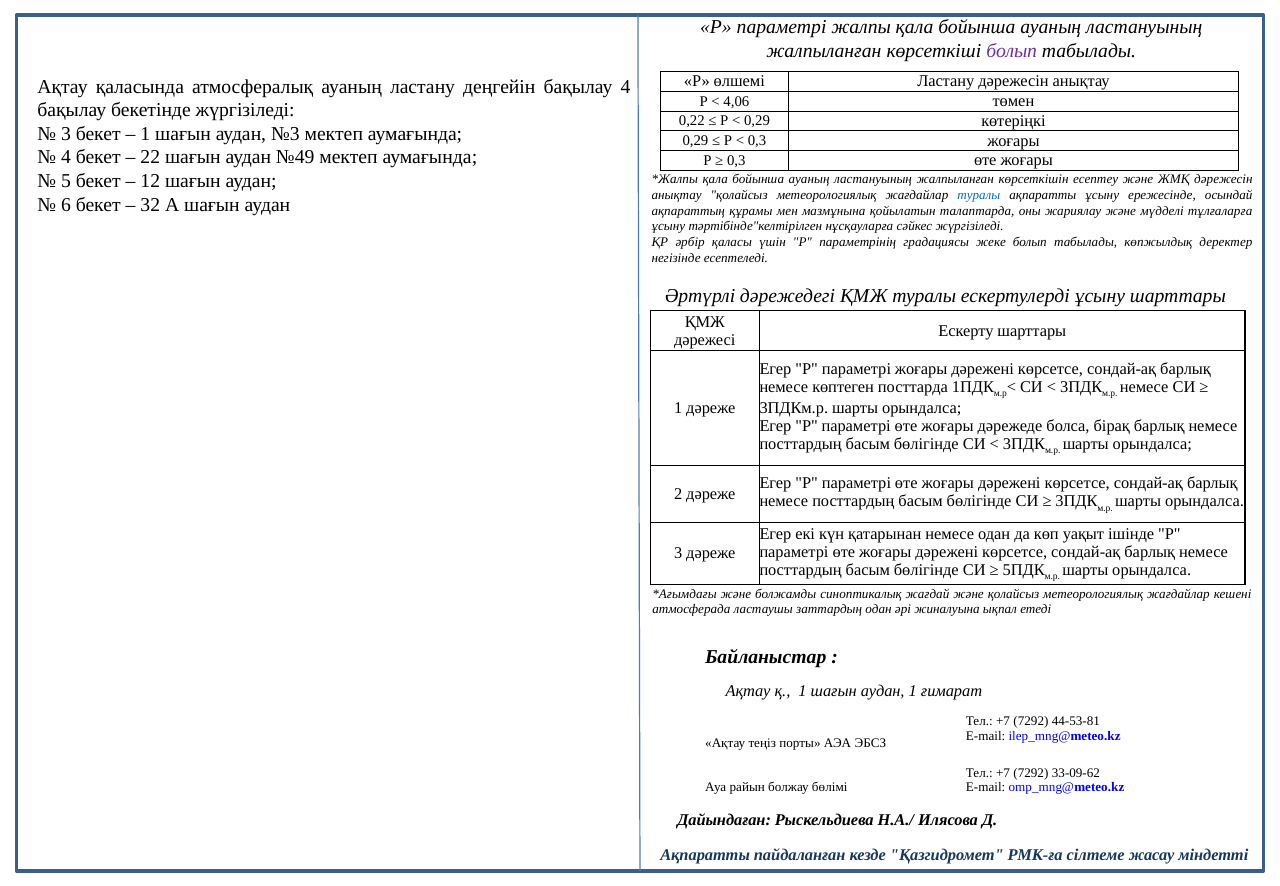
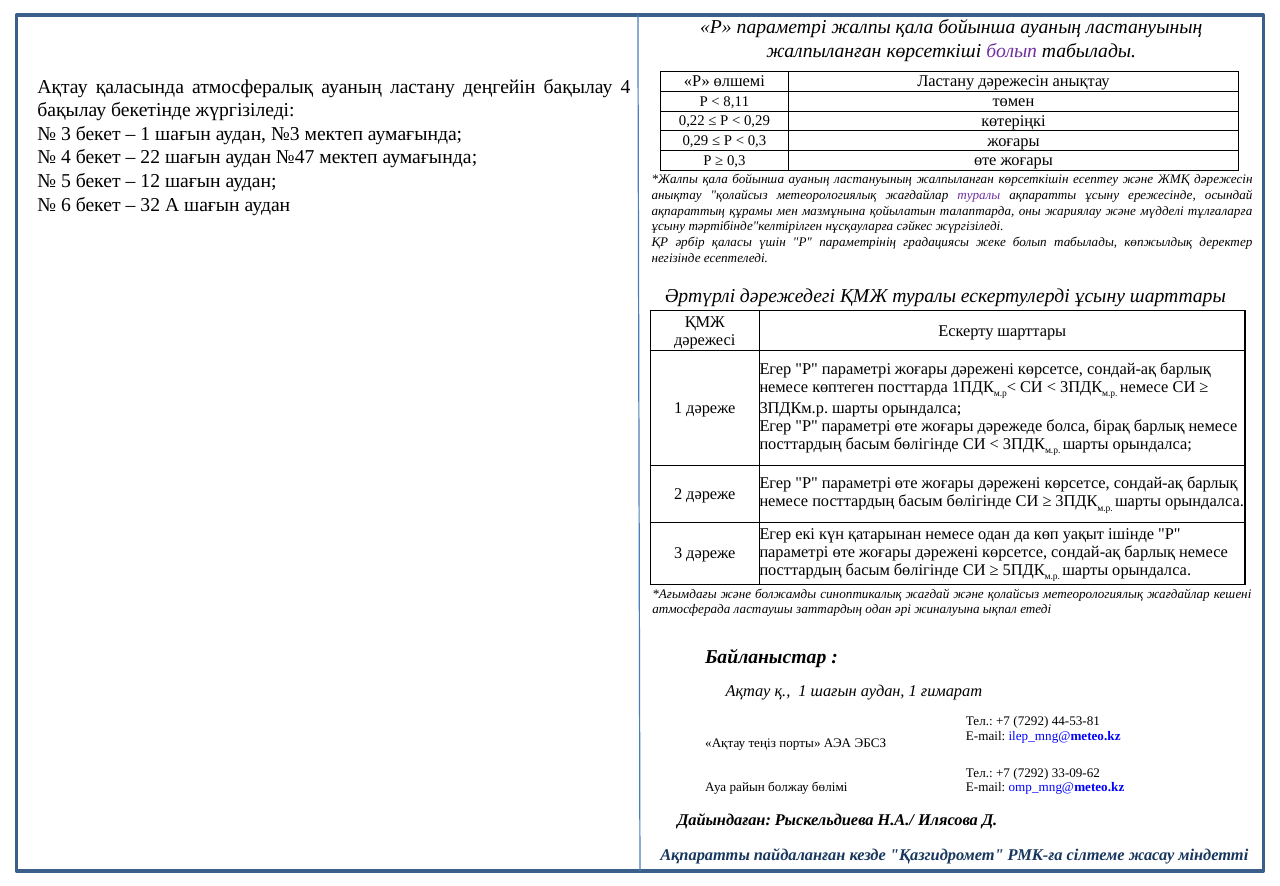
4,06: 4,06 -> 8,11 (736, 101)
№49: №49 -> №47 (295, 158)
туралы colour: blue -> purple (979, 195)
